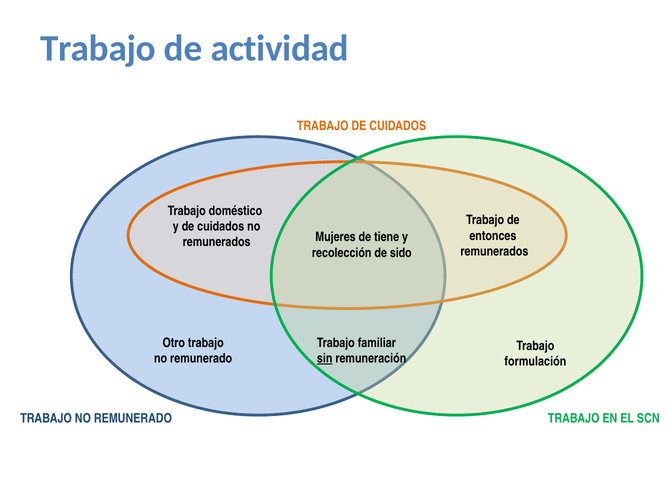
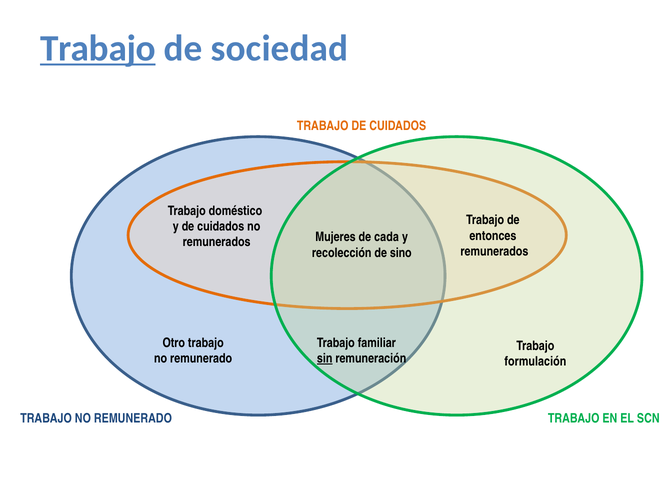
Trabajo underline: none -> present (98, 48)
actividad: actividad -> sociedad (279, 48)
tiene: tiene -> cada (387, 237)
sido: sido -> sino (401, 253)
